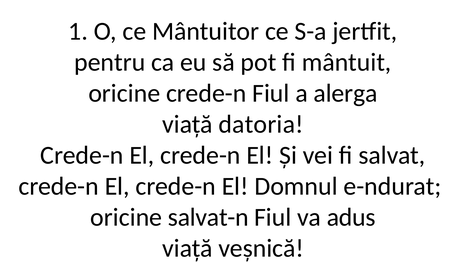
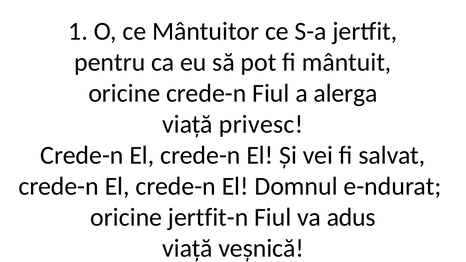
datoria: datoria -> privesc (261, 124)
salvat-n: salvat-n -> jertfit-n (208, 218)
